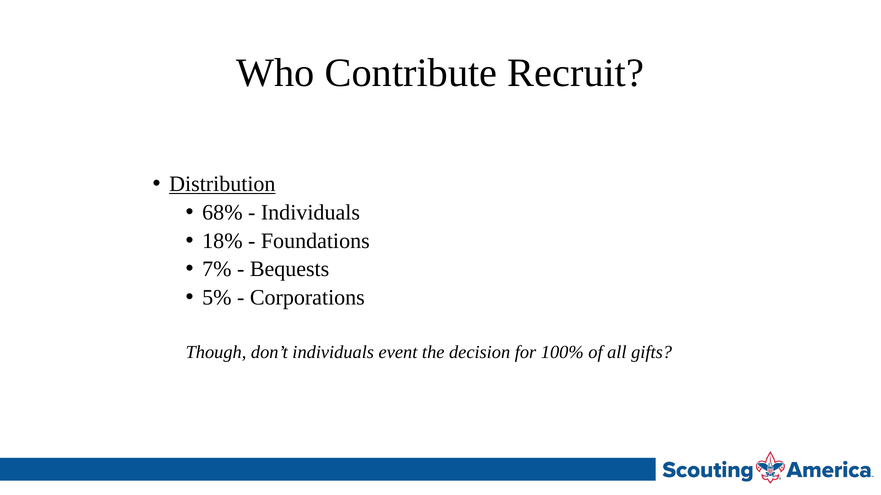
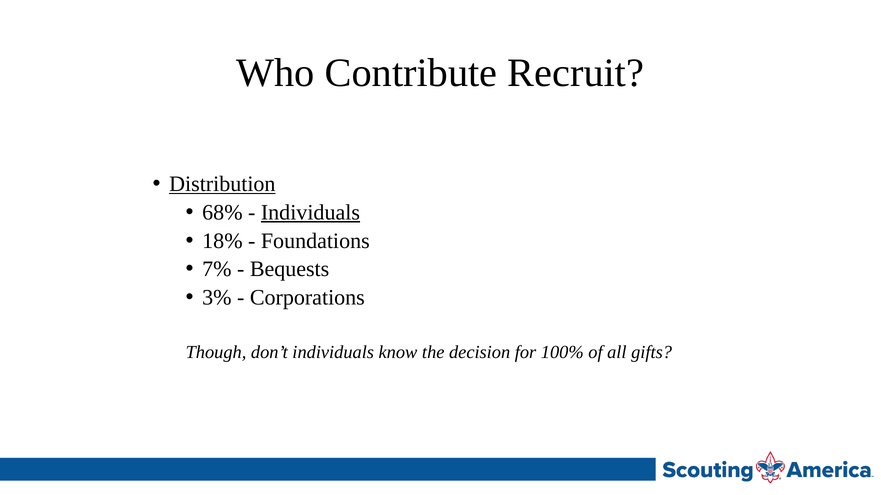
Individuals underline: none -> present (310, 213)
5%: 5% -> 3% (217, 298)
event: event -> know (398, 352)
